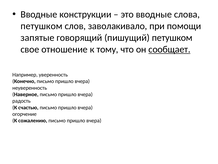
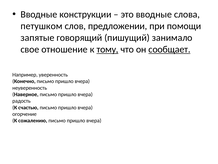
заволакивало: заволакивало -> предложении (118, 26)
пишущий петушком: петушком -> занимало (172, 38)
тому underline: none -> present (107, 49)
